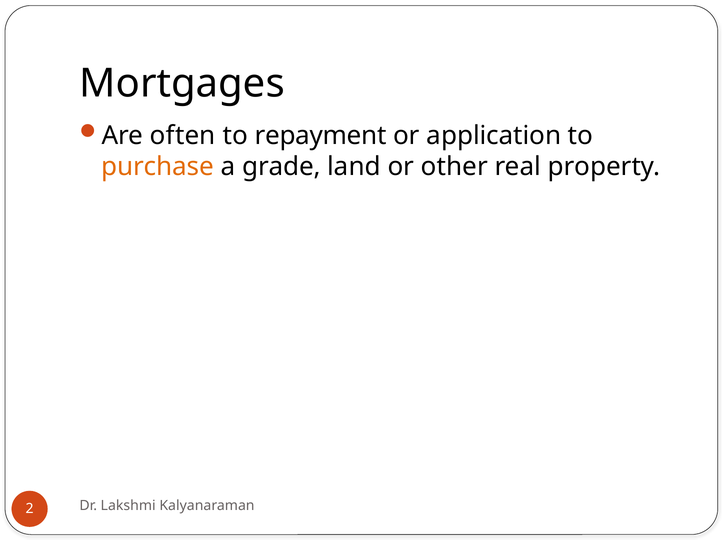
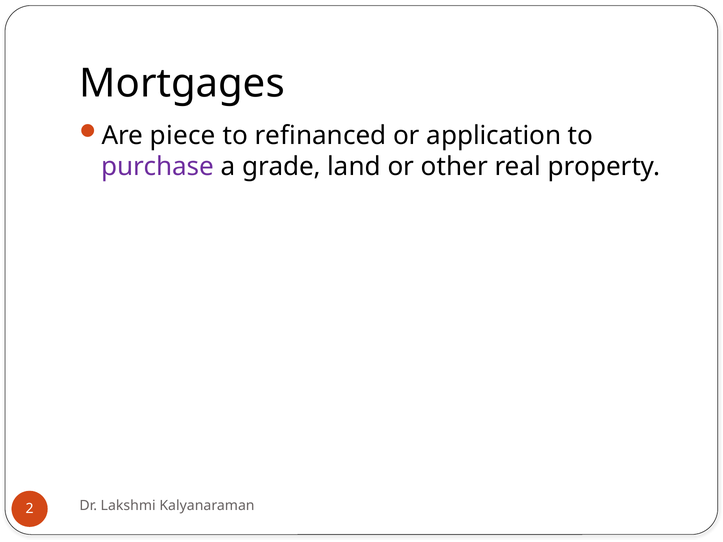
often: often -> piece (183, 136)
repayment: repayment -> refinanced (321, 136)
purchase colour: orange -> purple (158, 167)
